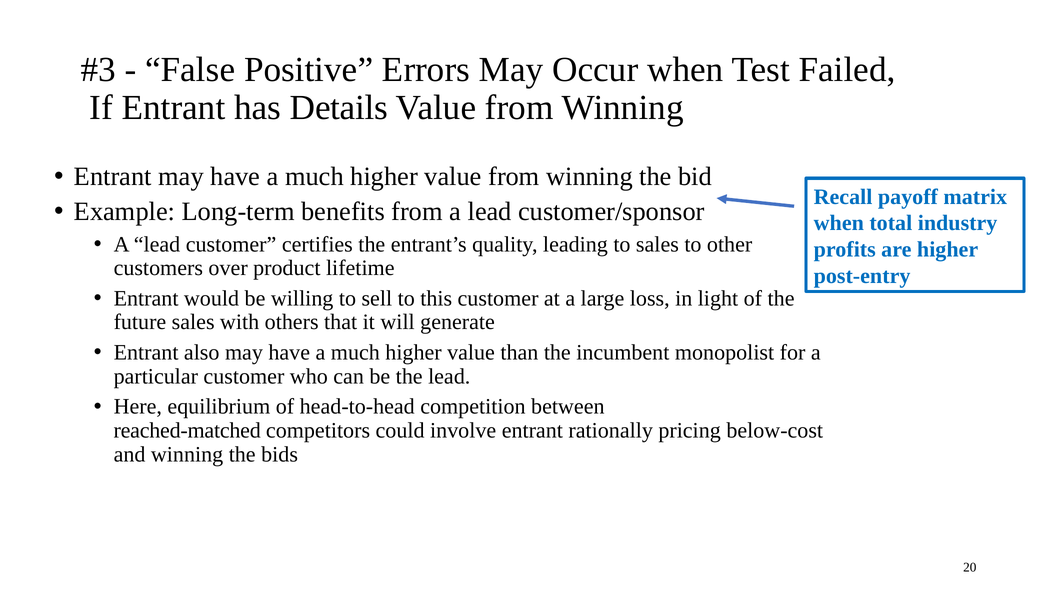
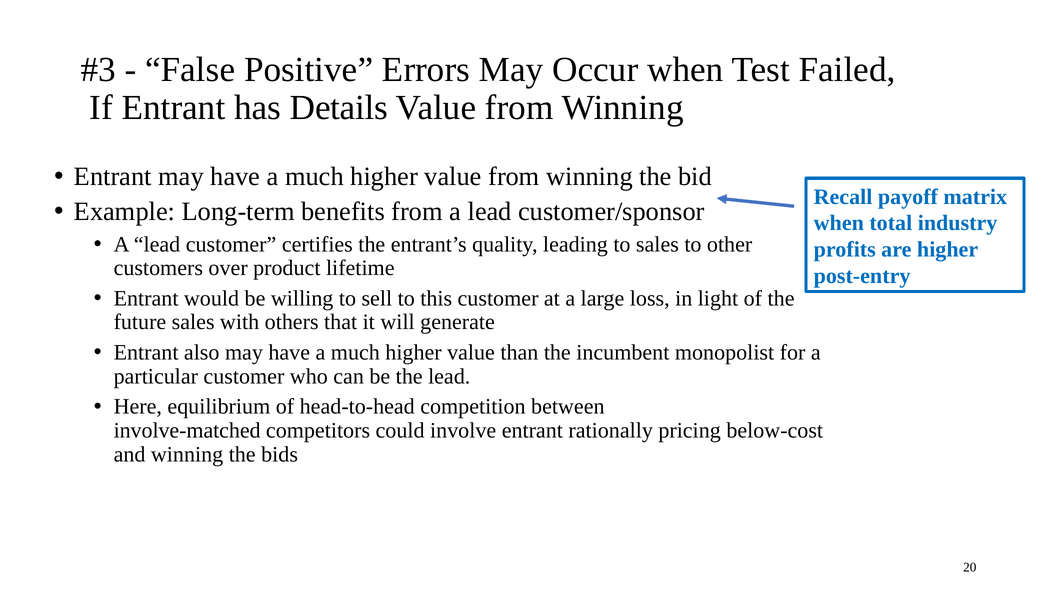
reached-matched: reached-matched -> involve-matched (187, 431)
